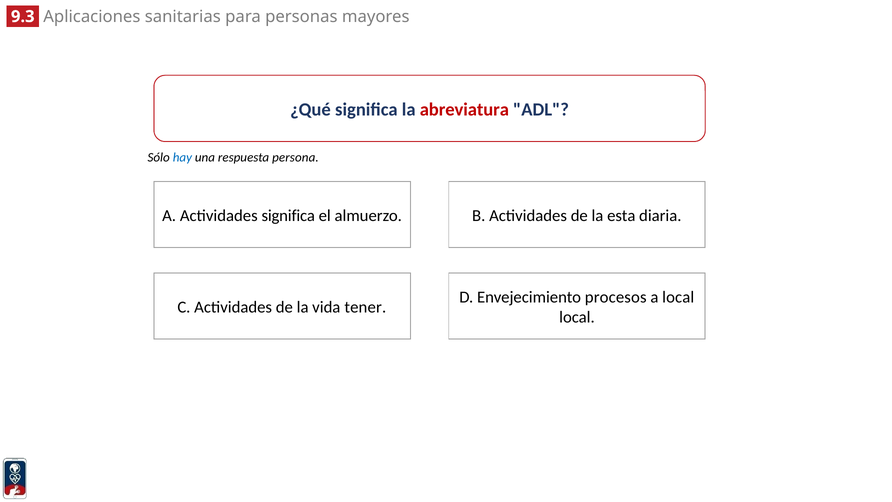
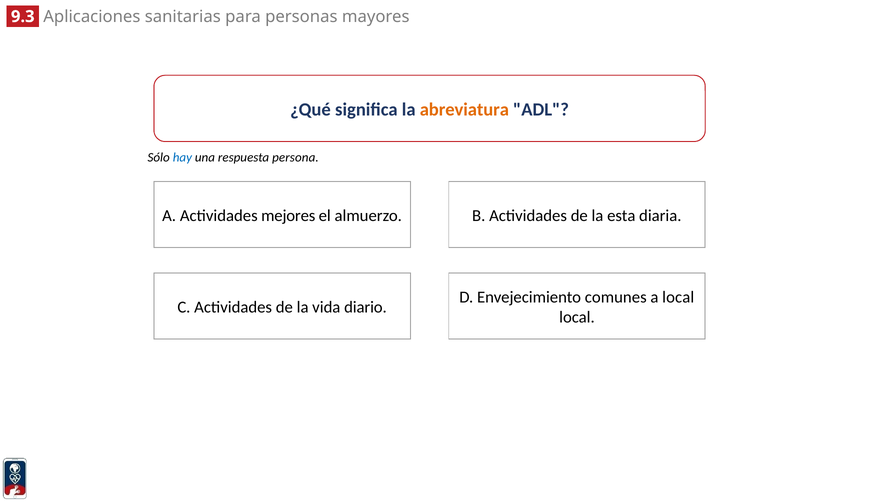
abreviatura colour: red -> orange (464, 110)
Actividades significa: significa -> mejores (288, 216)
procesos: procesos -> comunes (616, 297)
tener: tener -> diario (365, 307)
